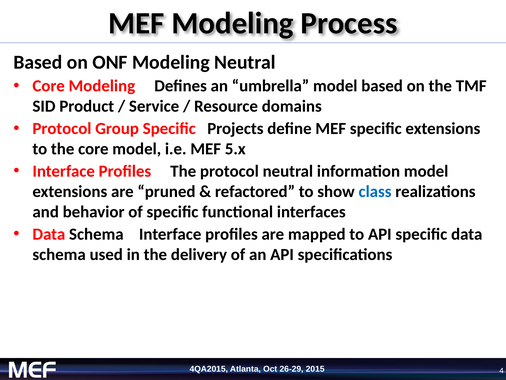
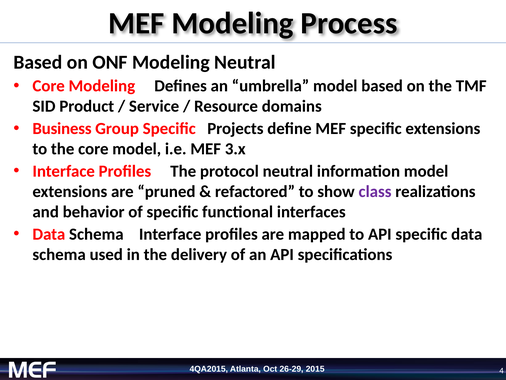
Protocol: Protocol -> Business (62, 129)
5.x: 5.x -> 3.x (235, 149)
class colour: blue -> purple (375, 191)
